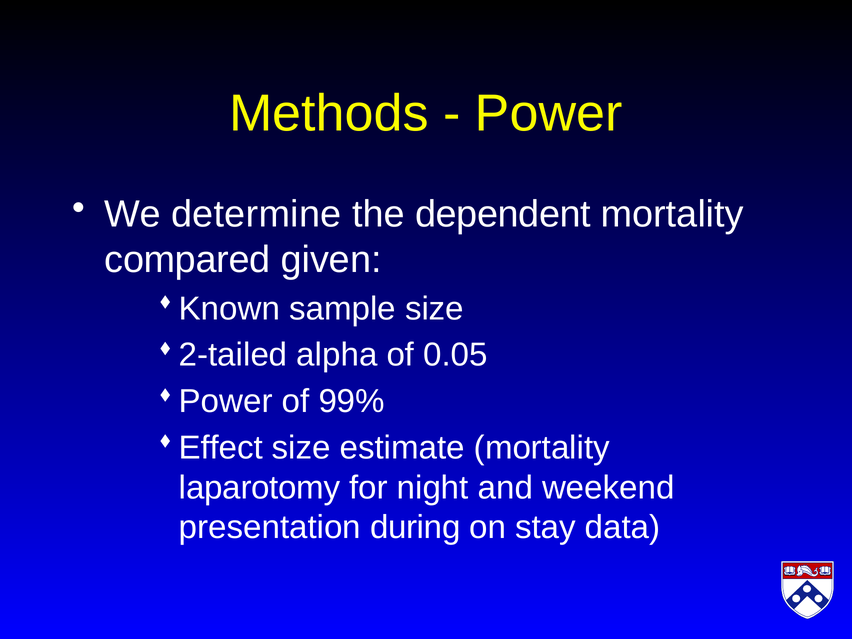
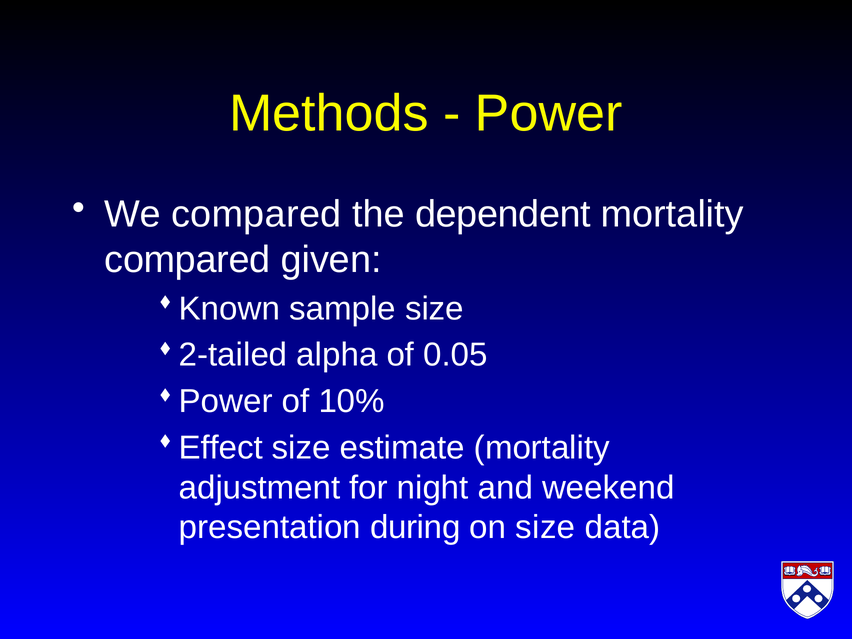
We determine: determine -> compared (256, 214)
99%: 99% -> 10% (352, 401)
laparotomy: laparotomy -> adjustment (260, 488)
on stay: stay -> size (545, 527)
